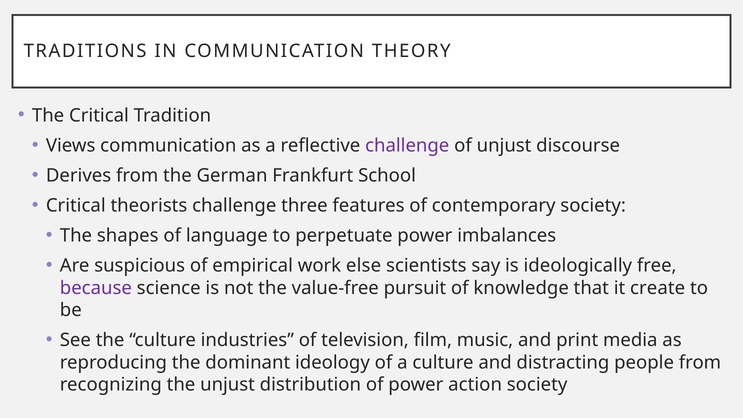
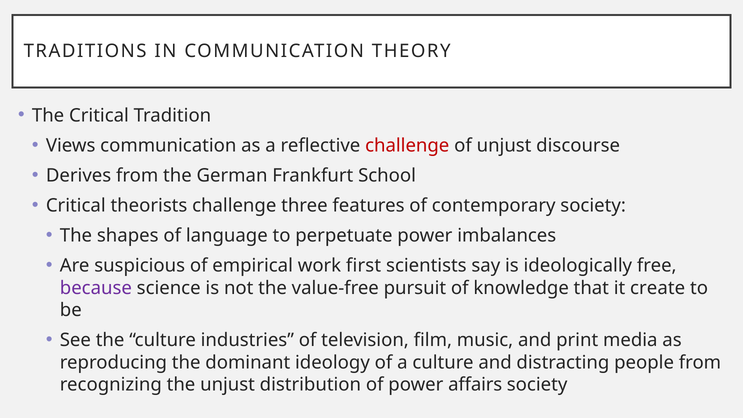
challenge colour: purple -> red (407, 145)
else: else -> first (364, 266)
action: action -> affairs (475, 385)
